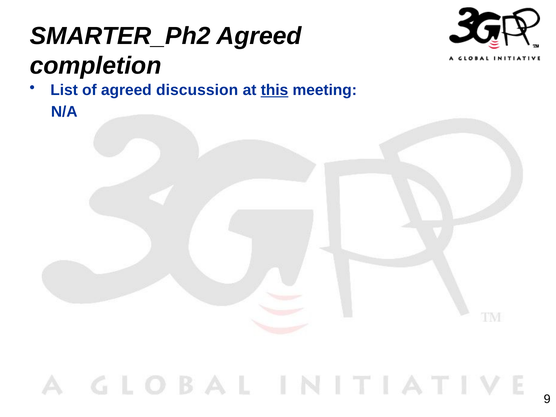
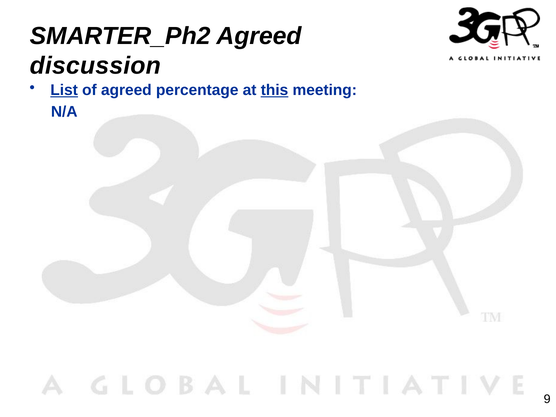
completion: completion -> discussion (95, 66)
List underline: none -> present (64, 90)
discussion: discussion -> percentage (197, 90)
